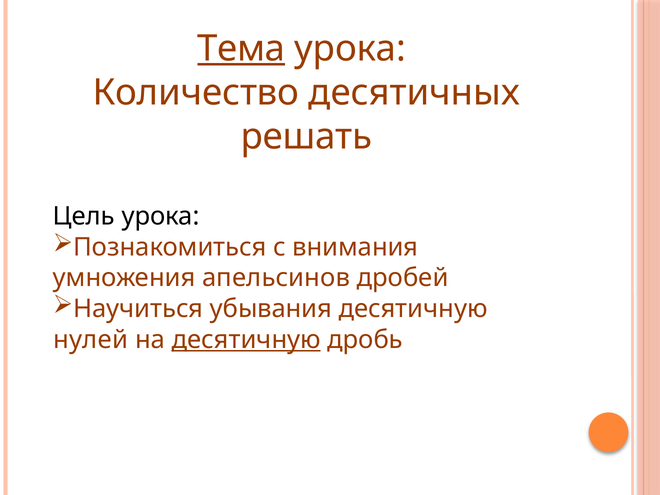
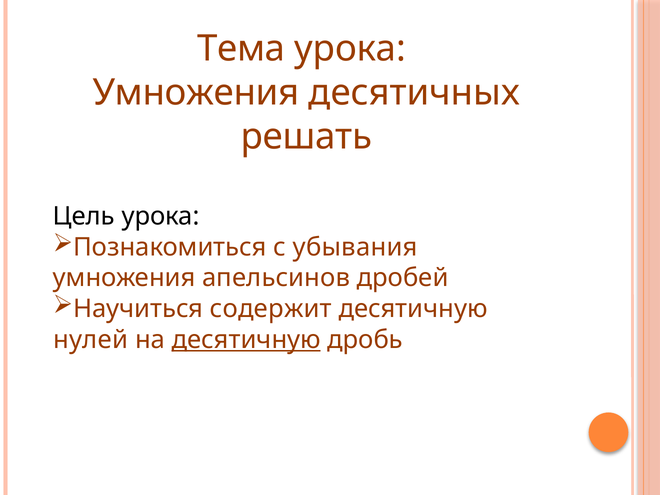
Тема underline: present -> none (241, 48)
Количество: Количество -> Умножения (196, 92)
внимания: внимания -> убывания (355, 247)
убывания: убывания -> содержит (271, 309)
